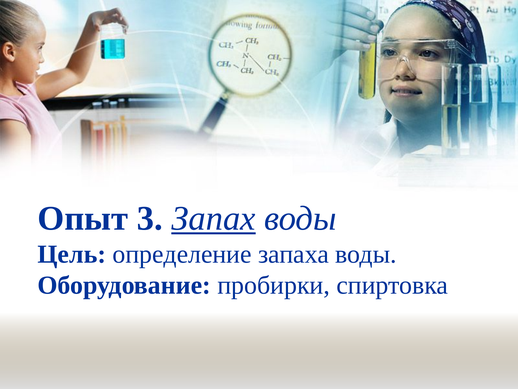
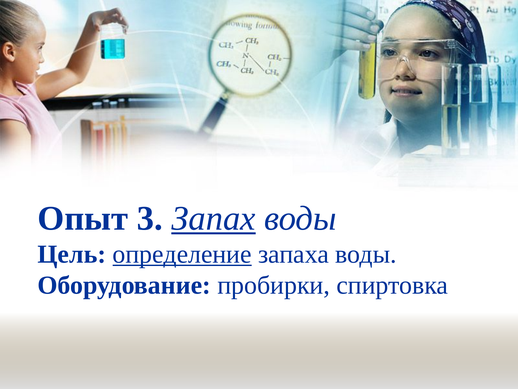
определение underline: none -> present (182, 254)
